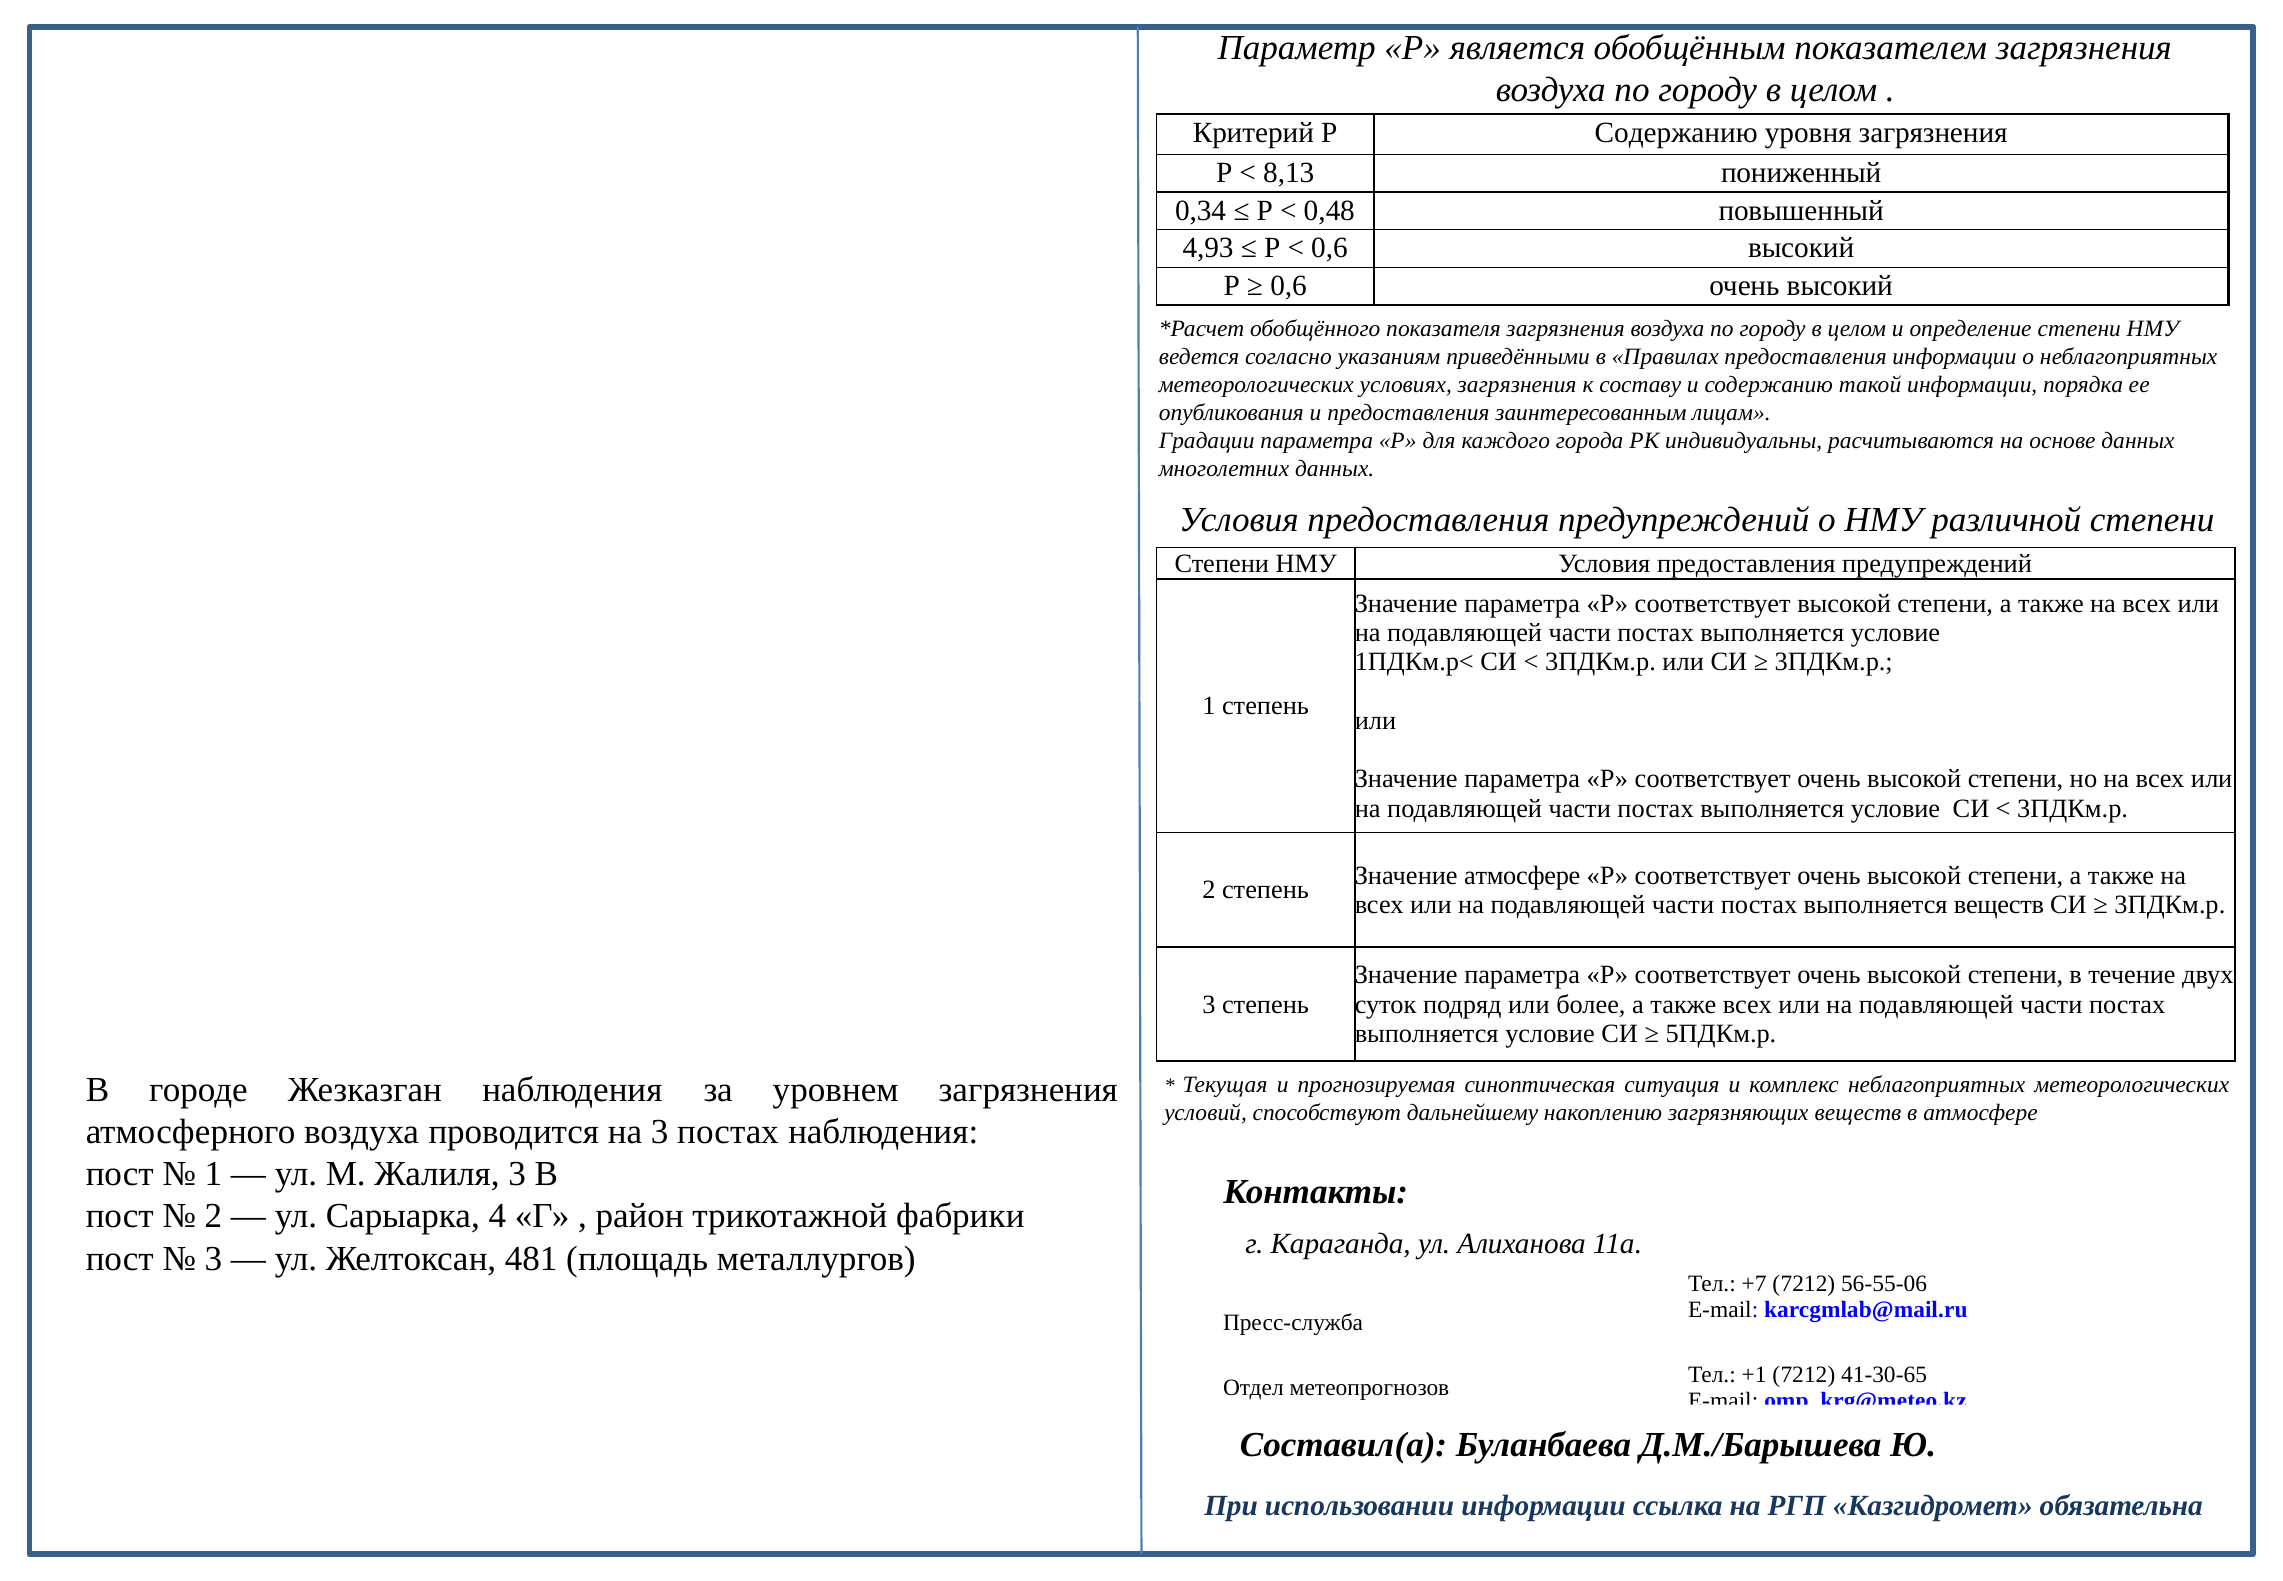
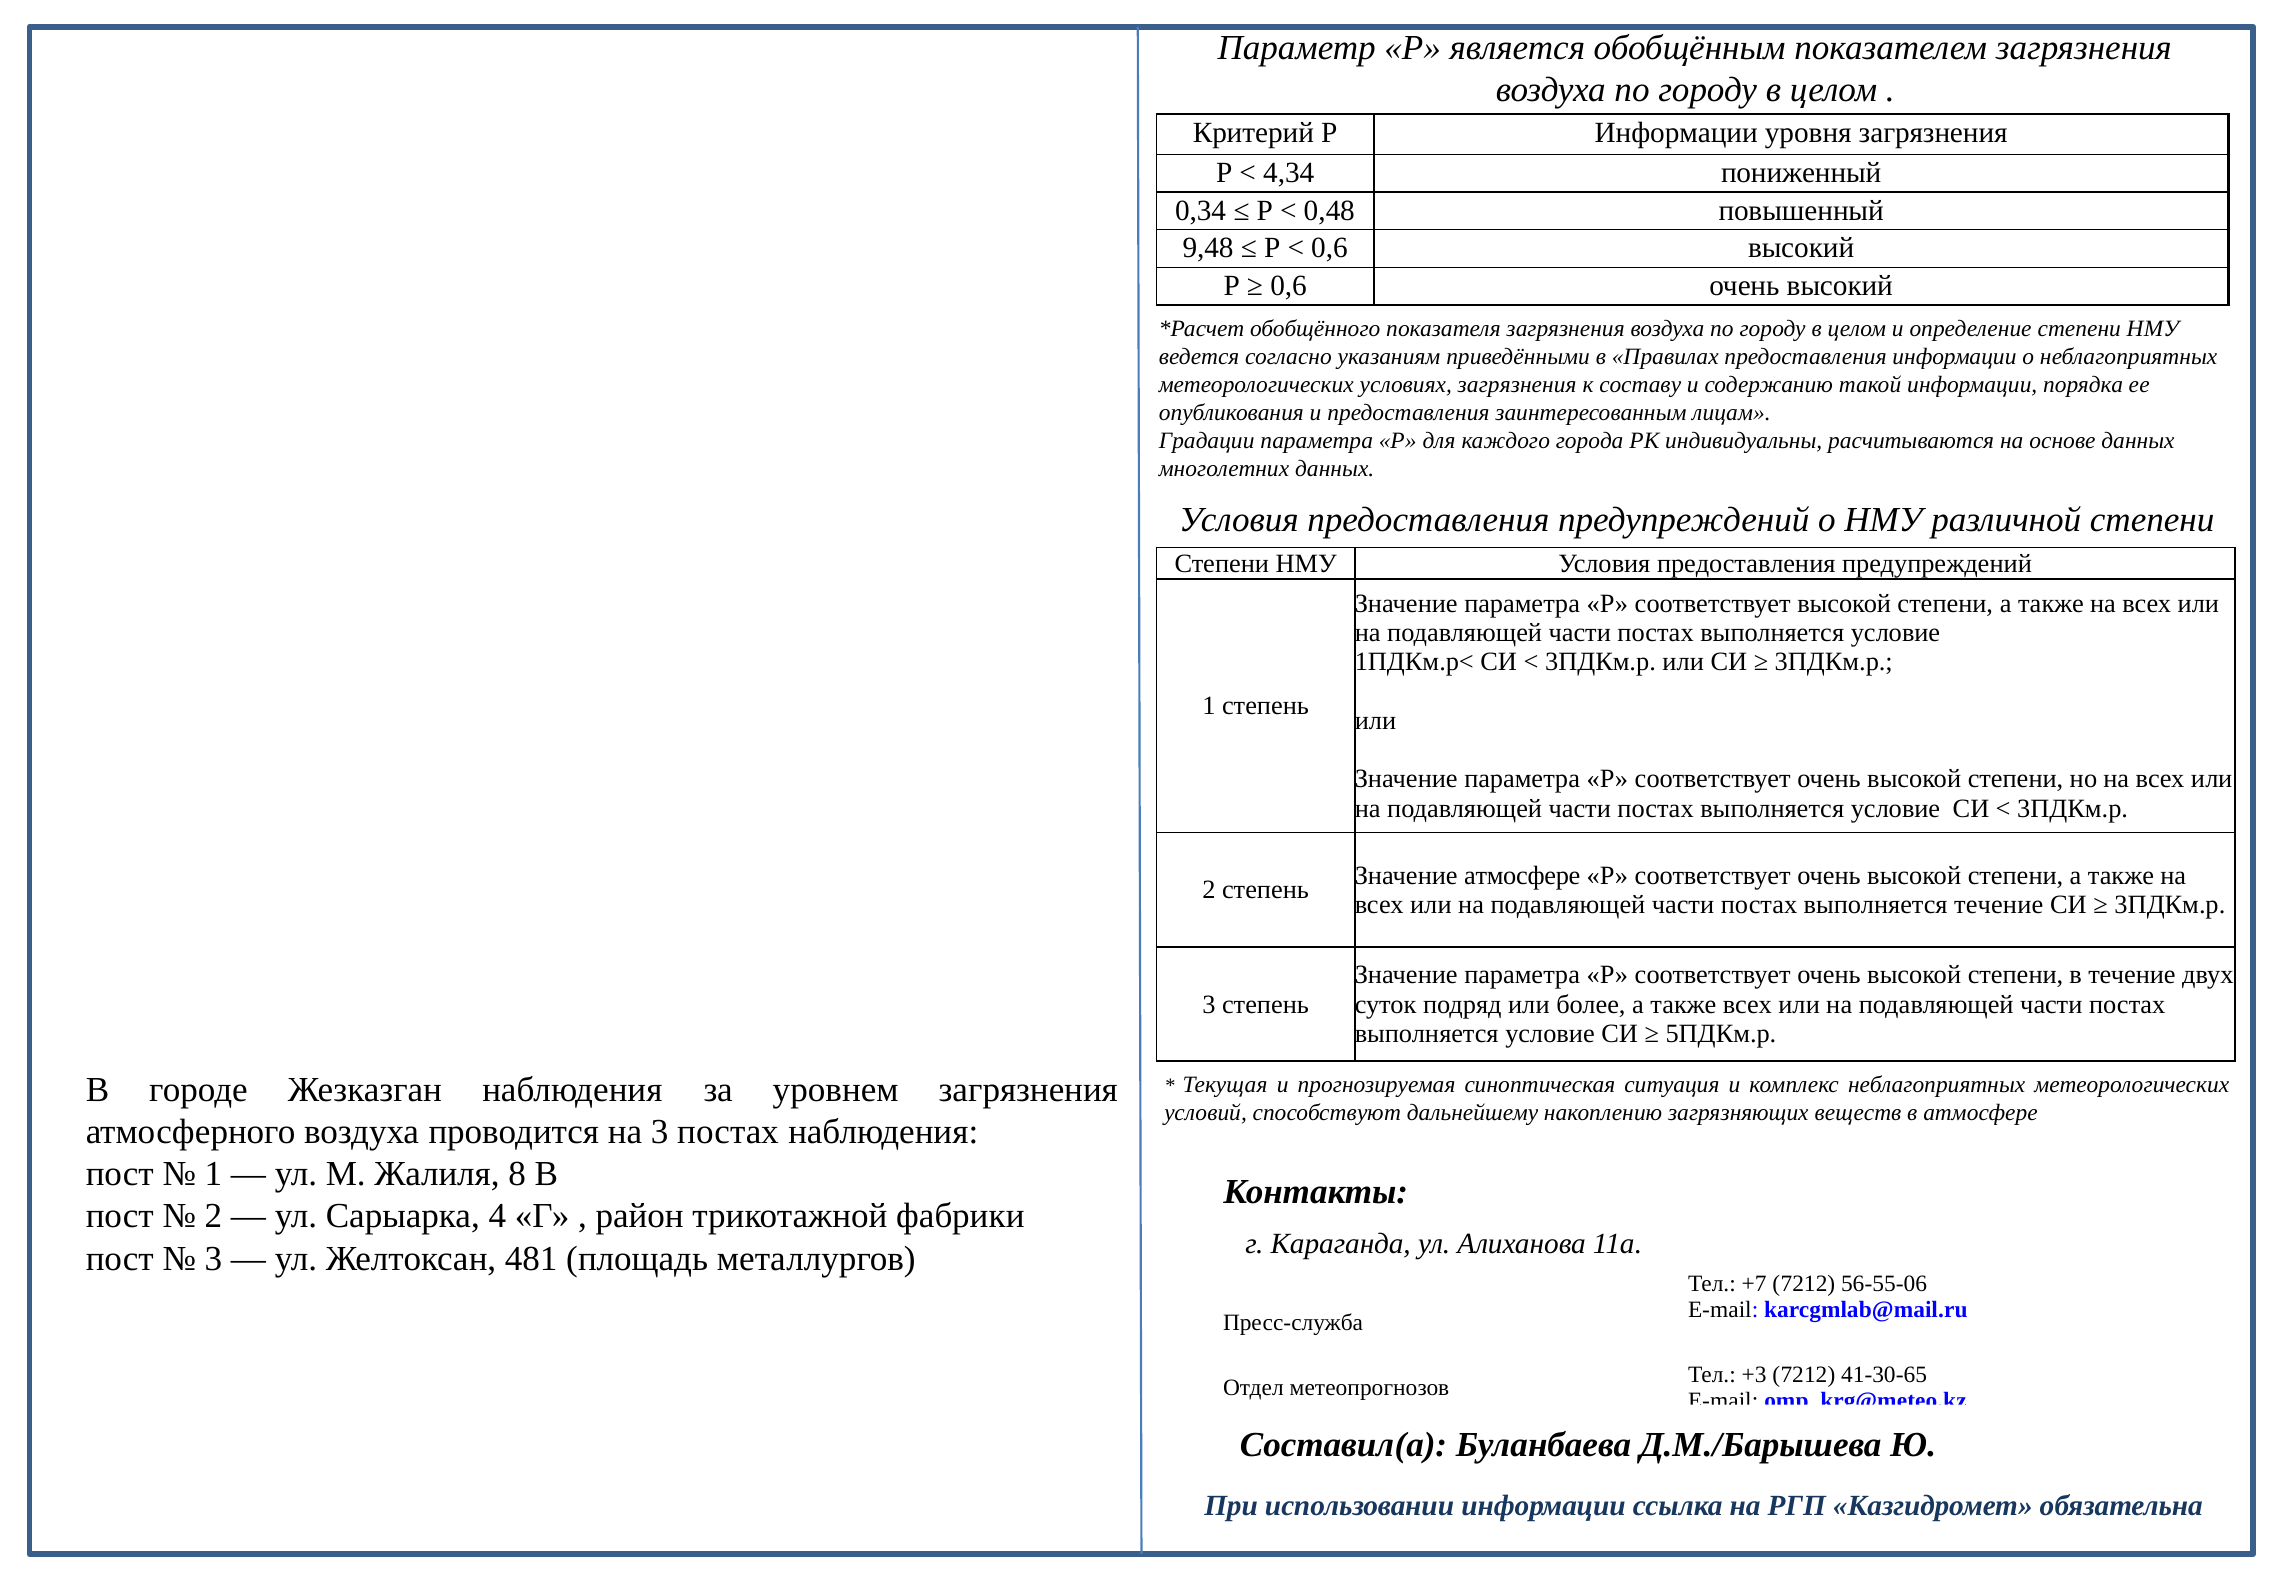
Р Содержанию: Содержанию -> Информации (1676, 132)
8,13: 8,13 -> 4,34 (1289, 173)
4,93: 4,93 -> 9,48 (1208, 248)
выполняется веществ: веществ -> течение (1999, 904)
Жалиля 3: 3 -> 8 (517, 1174)
+1: +1 -> +3 (1754, 1375)
